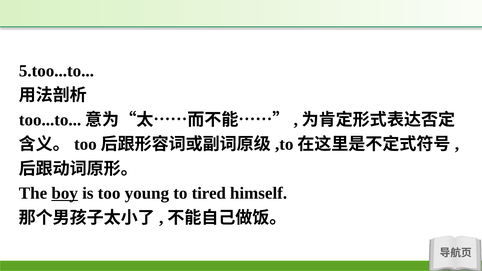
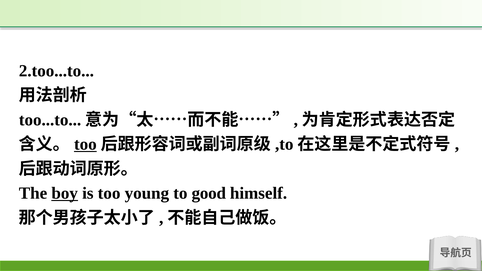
5.too...to: 5.too...to -> 2.too...to (56, 71)
too underline: none -> present (85, 144)
tired: tired -> good (209, 193)
